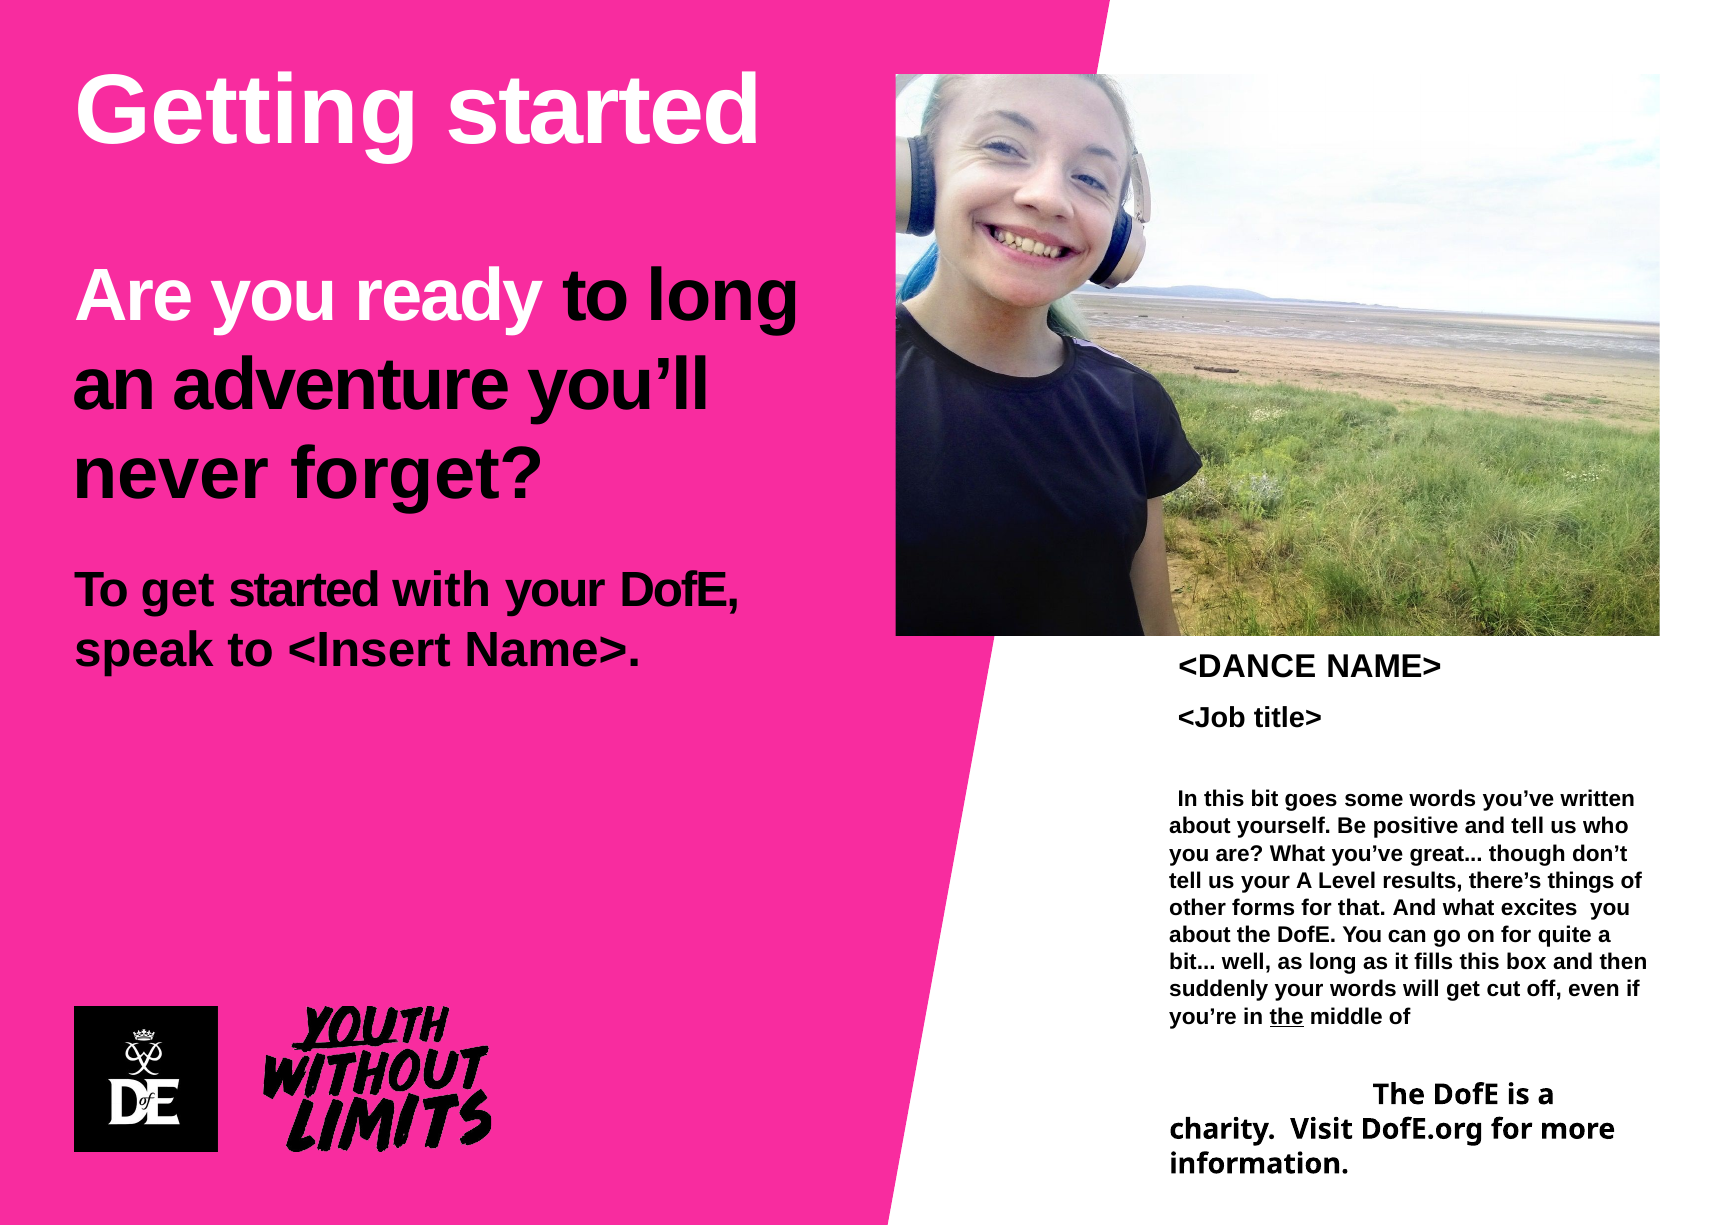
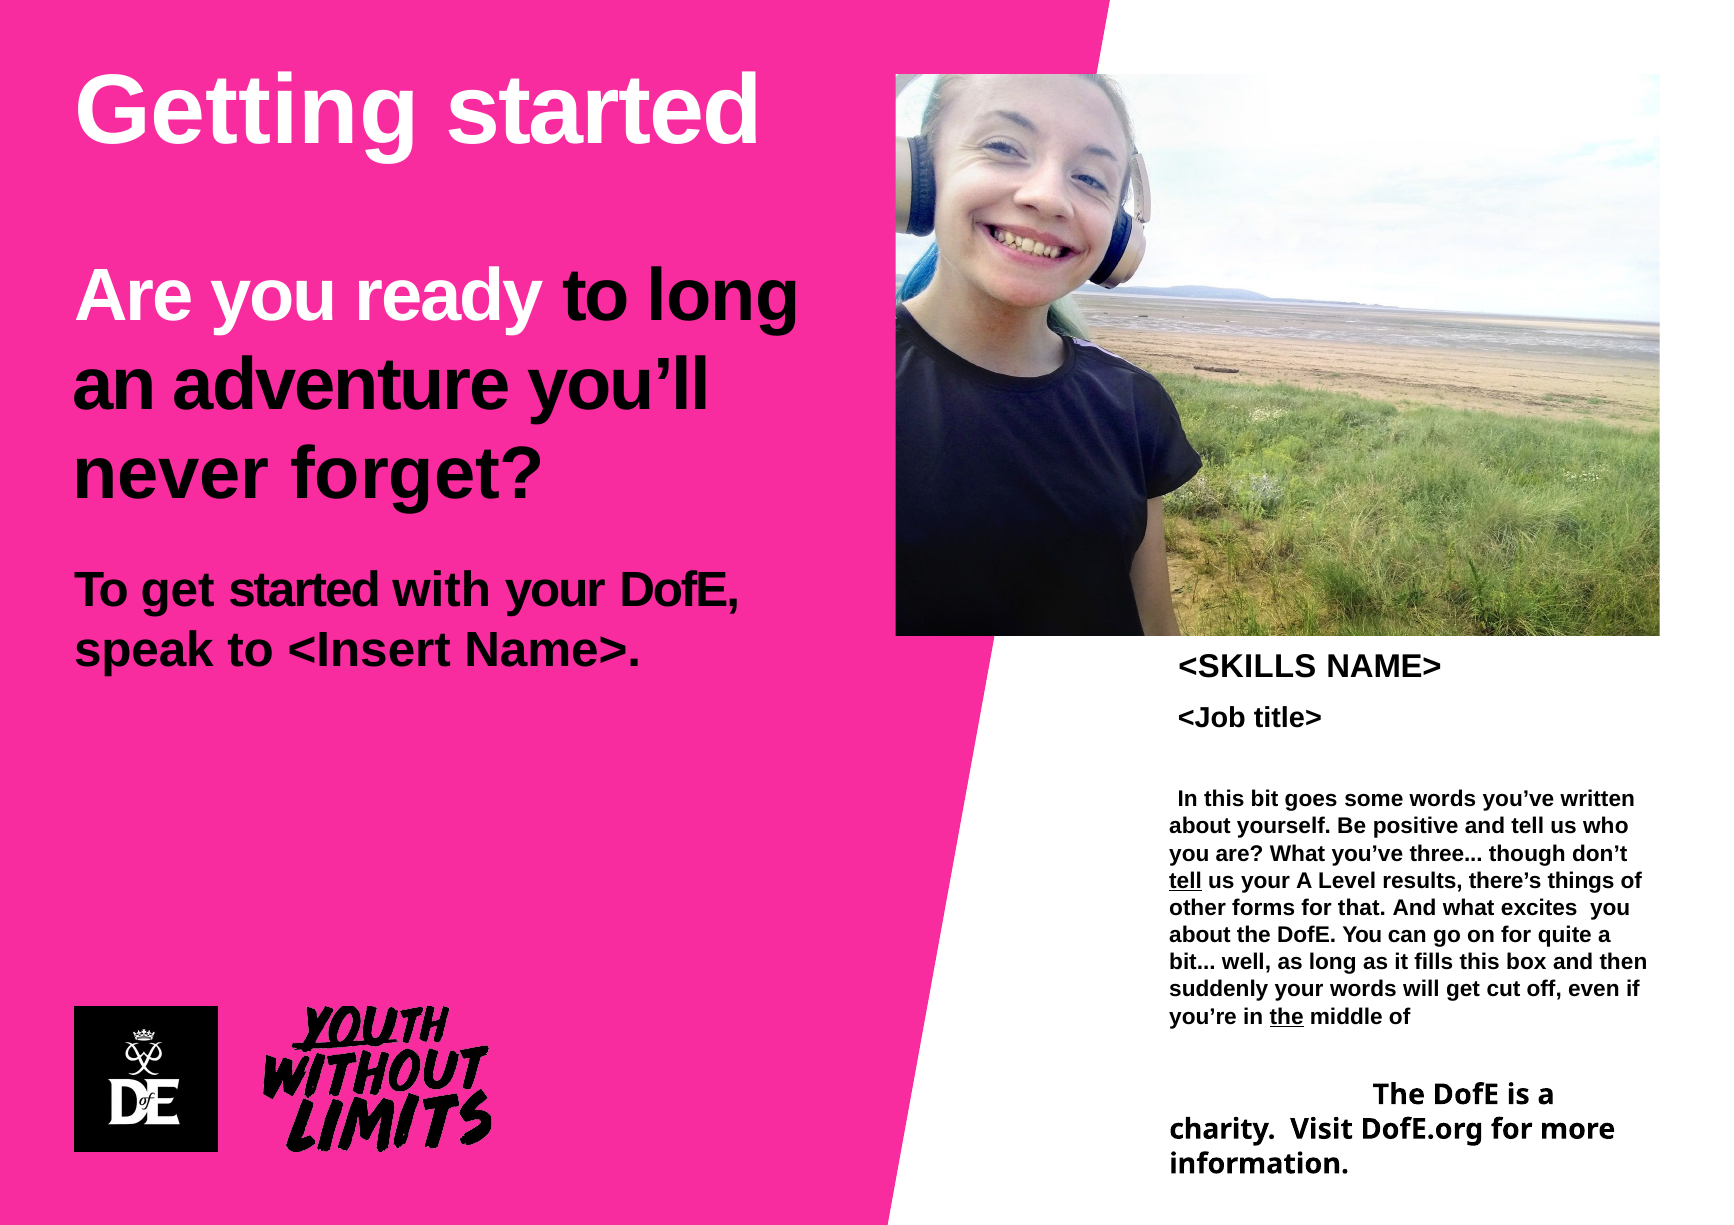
<DANCE: <DANCE -> <SKILLS (1247, 667)
great: great -> three (1446, 854)
tell underline: none -> present (1186, 881)
